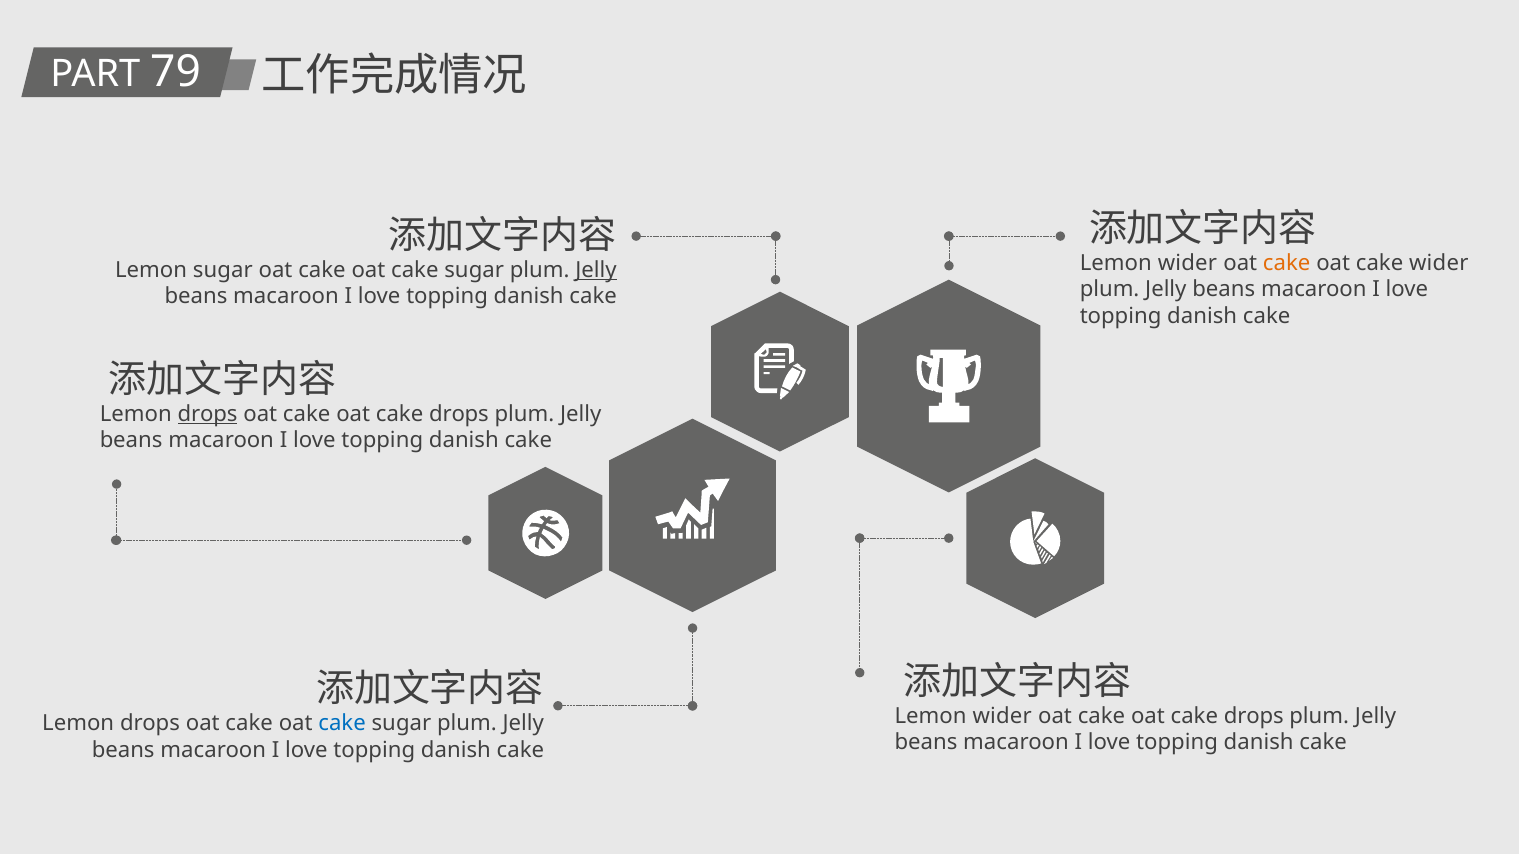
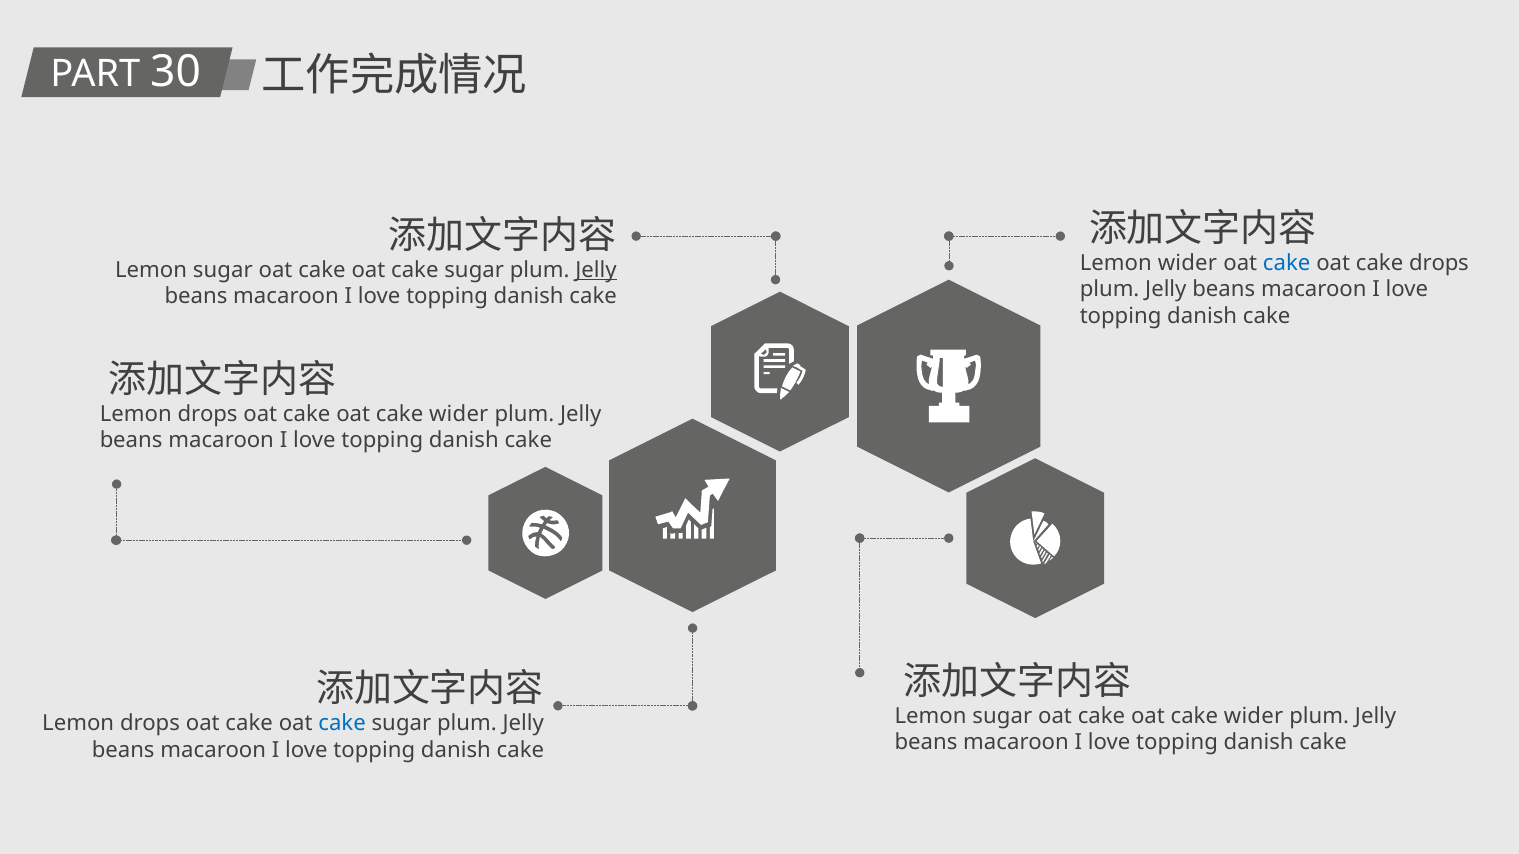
79: 79 -> 30 (176, 72)
cake colour: orange -> blue (1287, 263)
cake wider: wider -> drops (1439, 263)
drops underline: present -> none (208, 414)
drops: drops -> wider (459, 414)
wider: wider -> sugar (1002, 716)
drops: drops -> wider (1254, 716)
